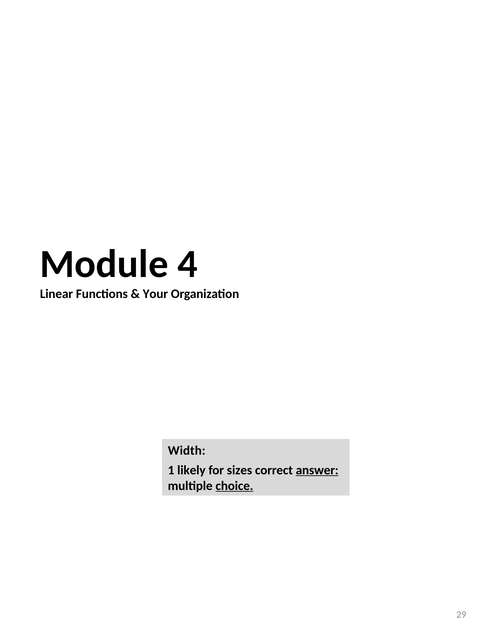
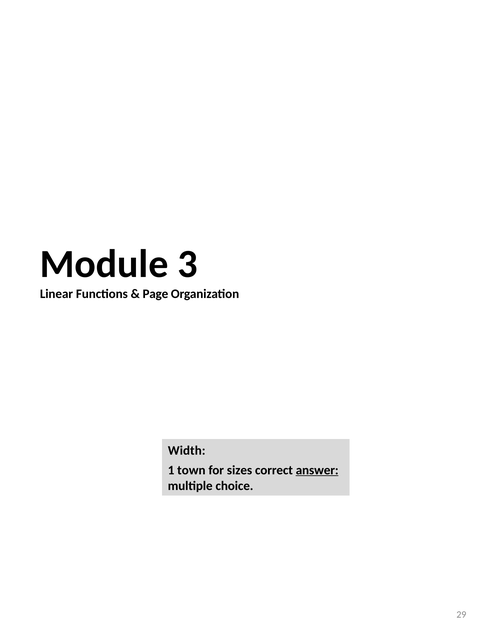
4: 4 -> 3 (187, 264)
Your: Your -> Page (155, 293)
likely: likely -> town (191, 470)
choice underline: present -> none (234, 485)
